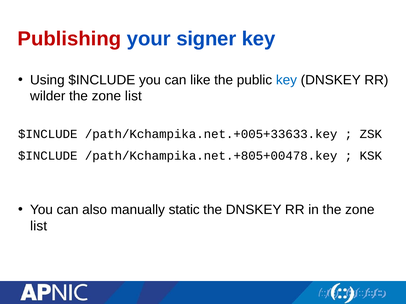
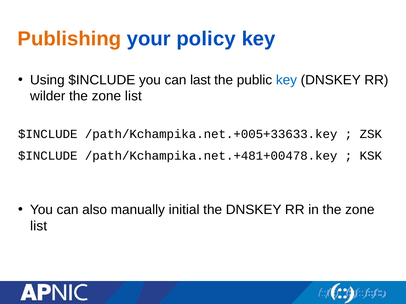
Publishing colour: red -> orange (69, 39)
signer: signer -> policy (206, 39)
like: like -> last (200, 80)
/path/Kchampika.net.+805+00478.key: /path/Kchampika.net.+805+00478.key -> /path/Kchampika.net.+481+00478.key (211, 156)
static: static -> initial (184, 210)
